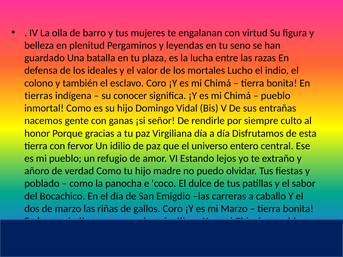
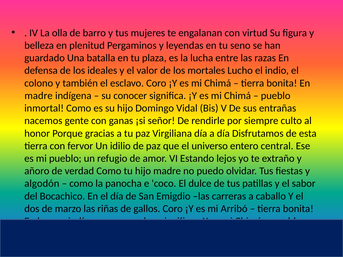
tierras: tierras -> madre (39, 96)
poblado: poblado -> algodón (42, 184)
mi Marzo: Marzo -> Arribó (234, 209)
